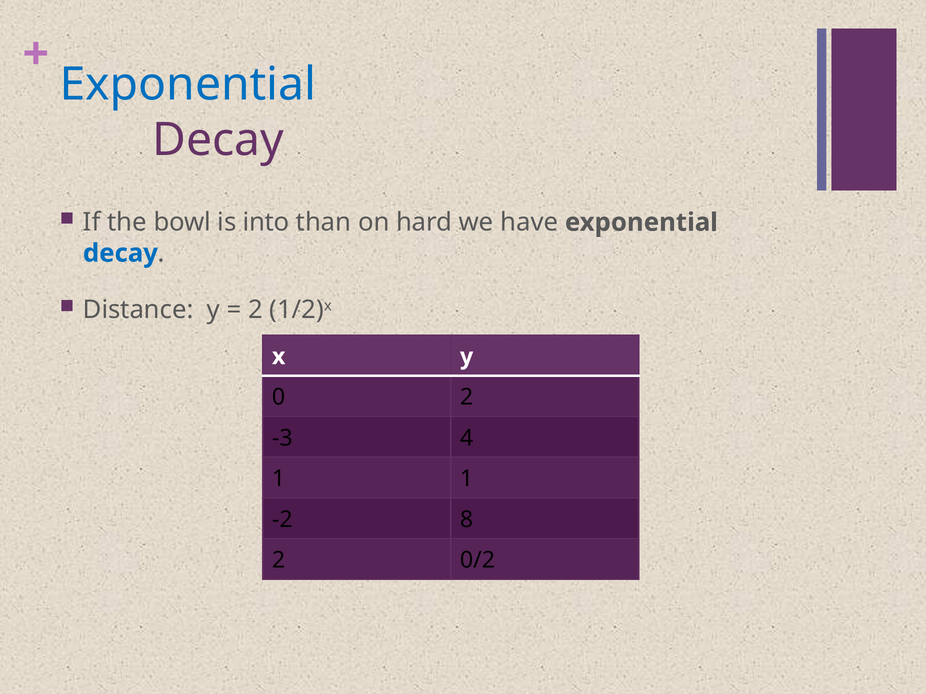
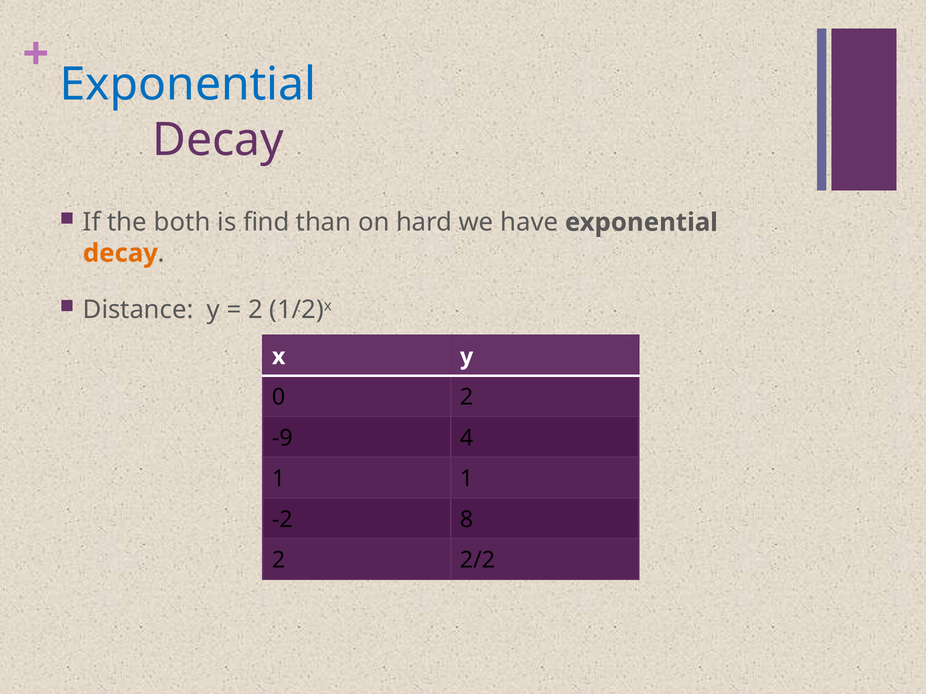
bowl: bowl -> both (182, 222)
into: into -> find (266, 222)
decay colour: blue -> orange (120, 253)
-3: -3 -> -9 (282, 438)
0/2: 0/2 -> 2/2 (477, 561)
